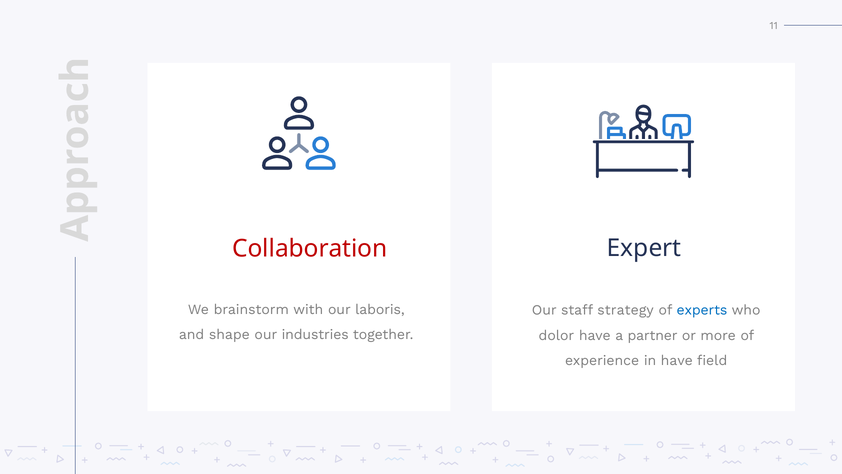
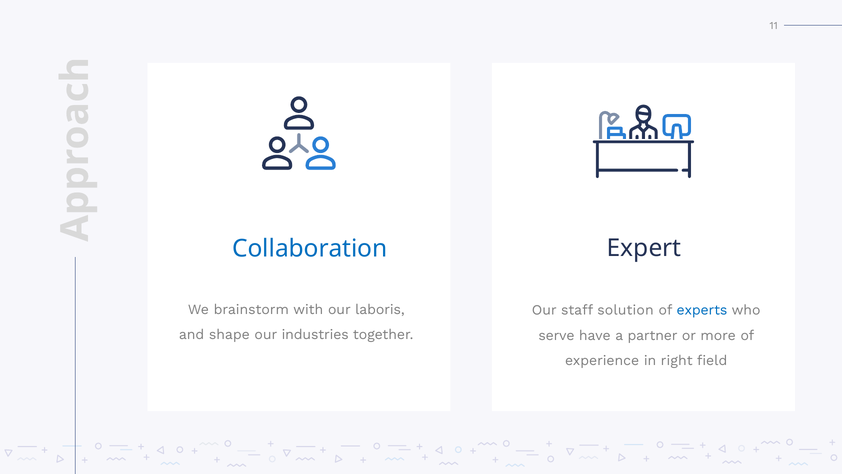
Collaboration colour: red -> blue (310, 249)
strategy: strategy -> solution (626, 310)
dolor: dolor -> serve (556, 335)
in have: have -> right (677, 360)
